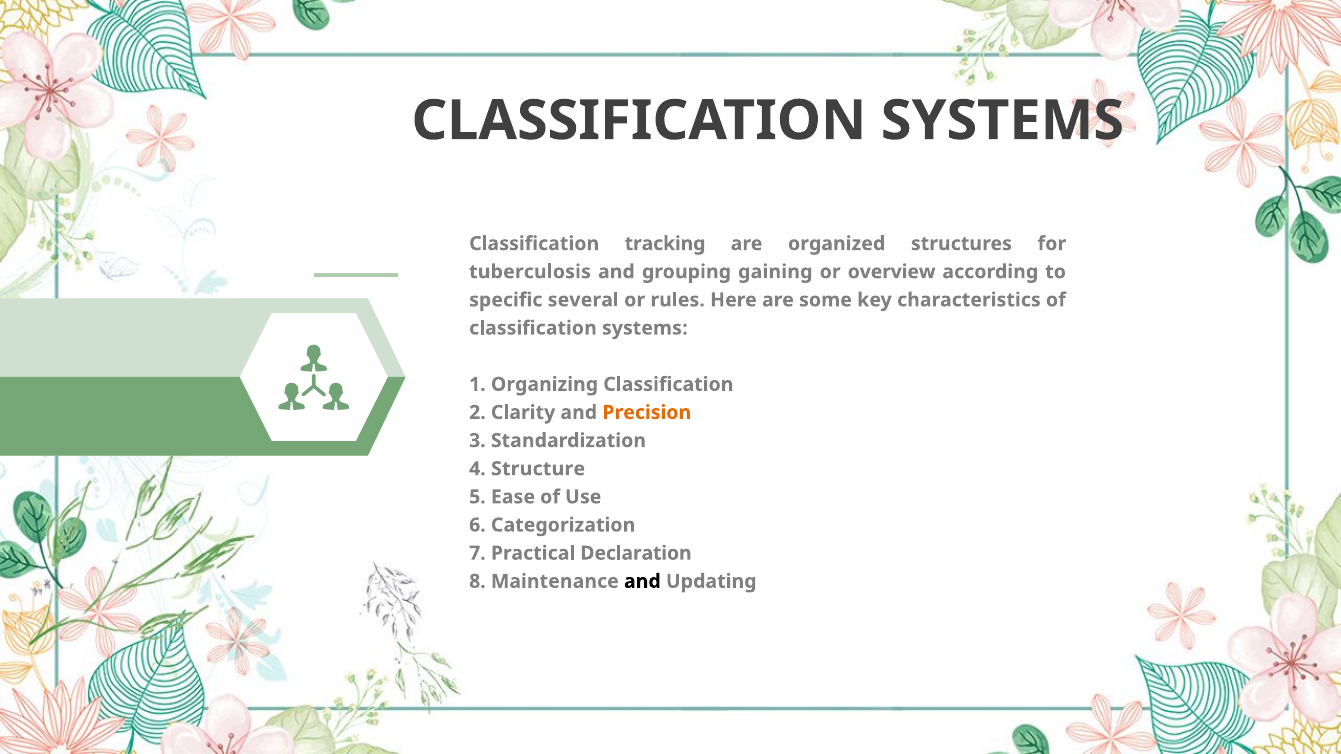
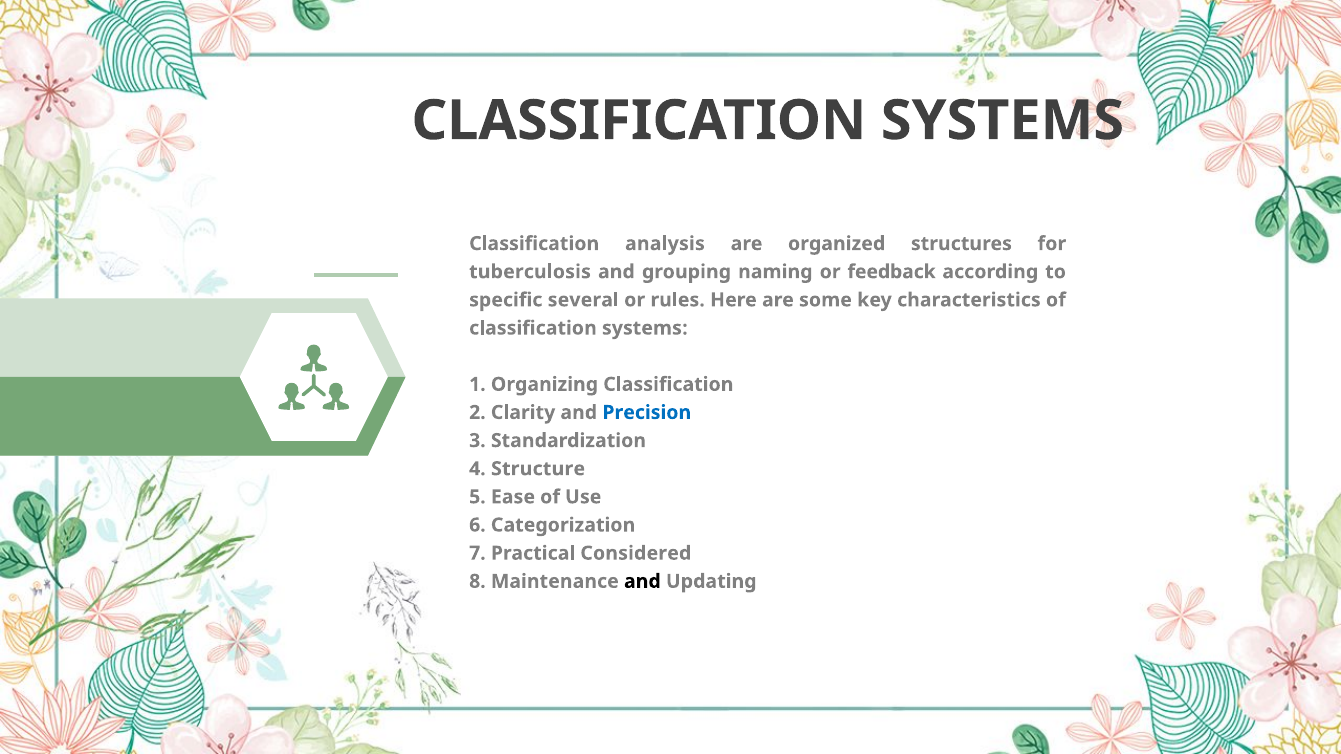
tracking: tracking -> analysis (665, 244)
gaining: gaining -> naming (775, 272)
overview: overview -> feedback (892, 272)
Precision colour: orange -> blue (647, 413)
Declaration: Declaration -> Considered (636, 553)
